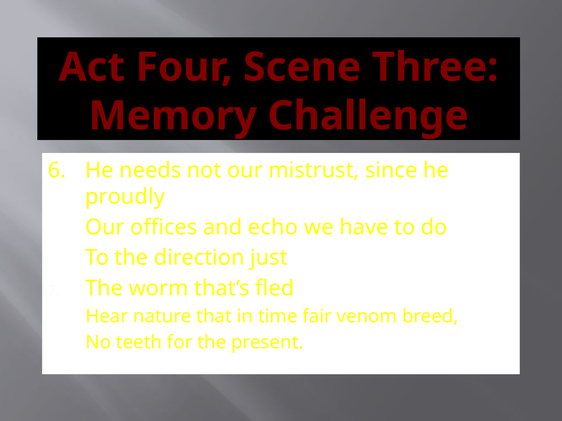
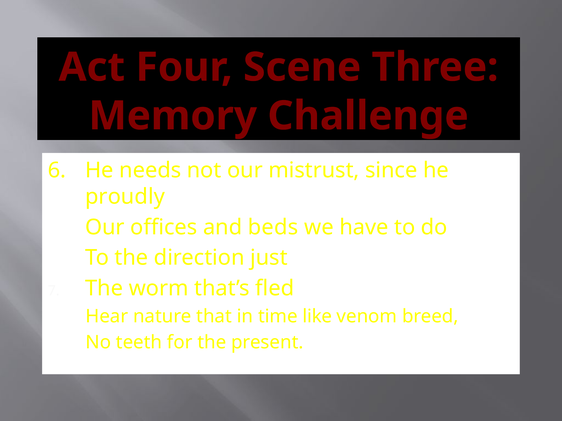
echo: echo -> beds (273, 227)
fair: fair -> like (317, 317)
